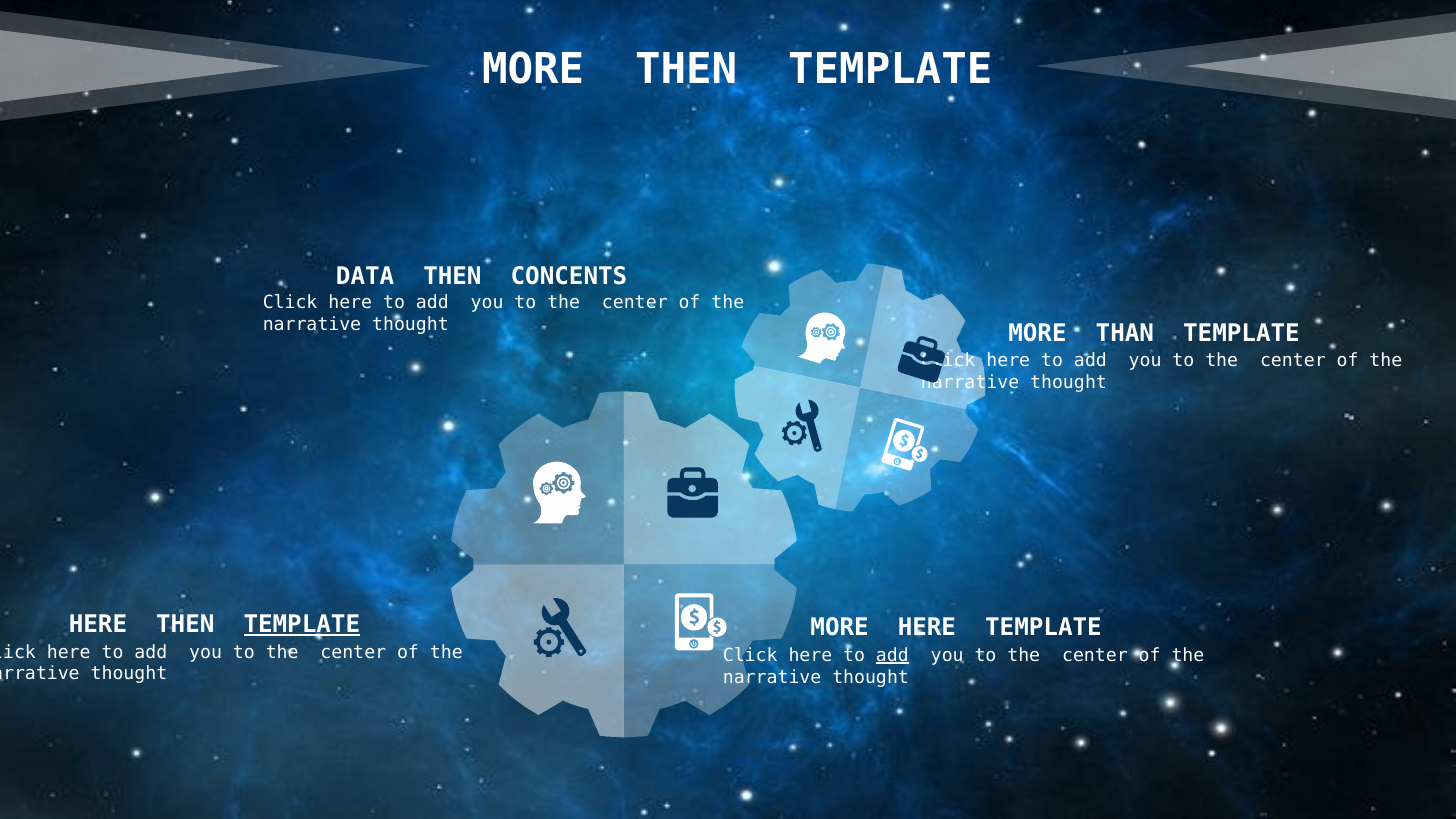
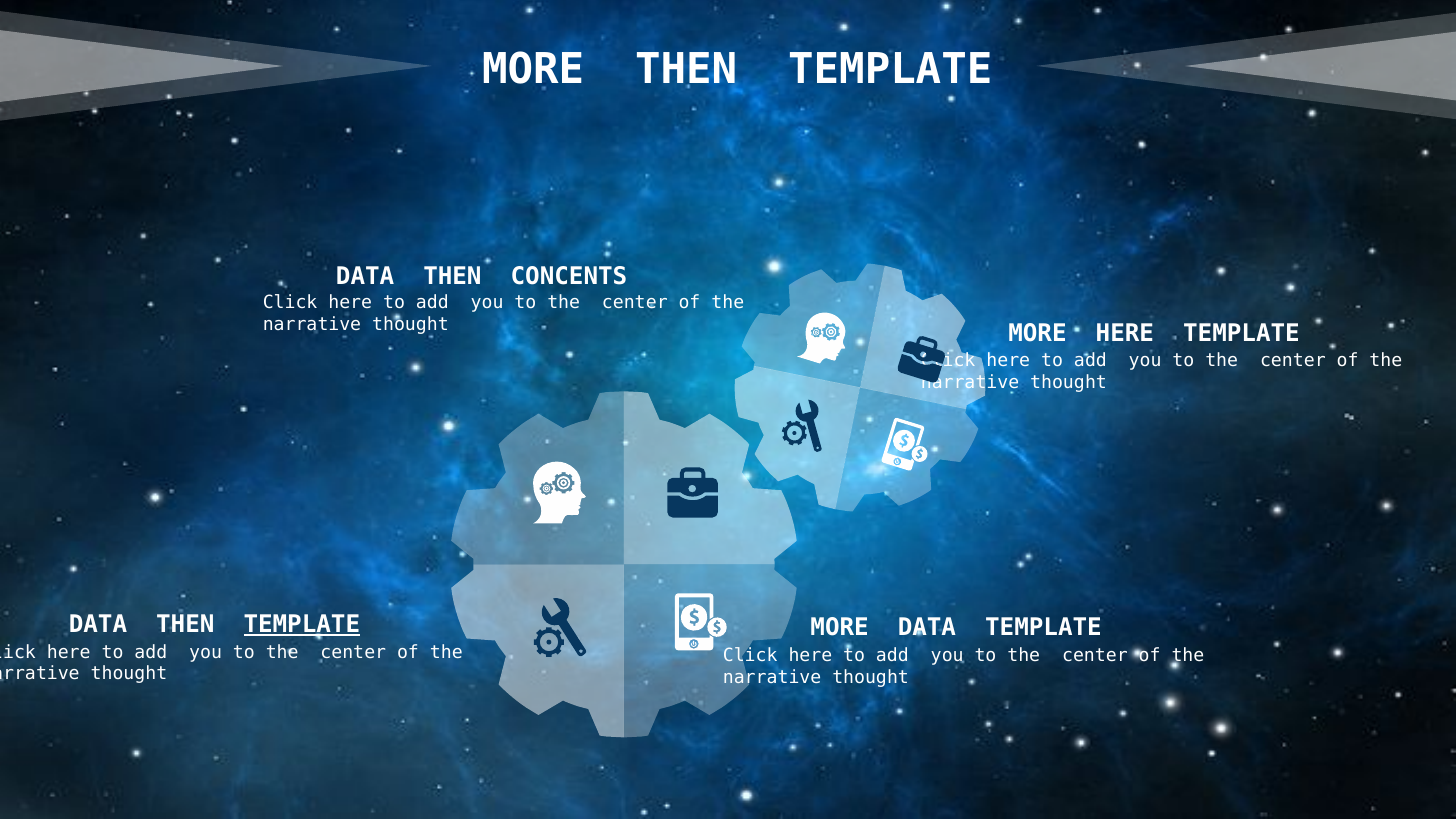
MORE THAN: THAN -> HERE (1125, 333)
HERE: HERE -> DATA (98, 625)
MORE HERE: HERE -> DATA (927, 628)
add underline: present -> none (892, 655)
